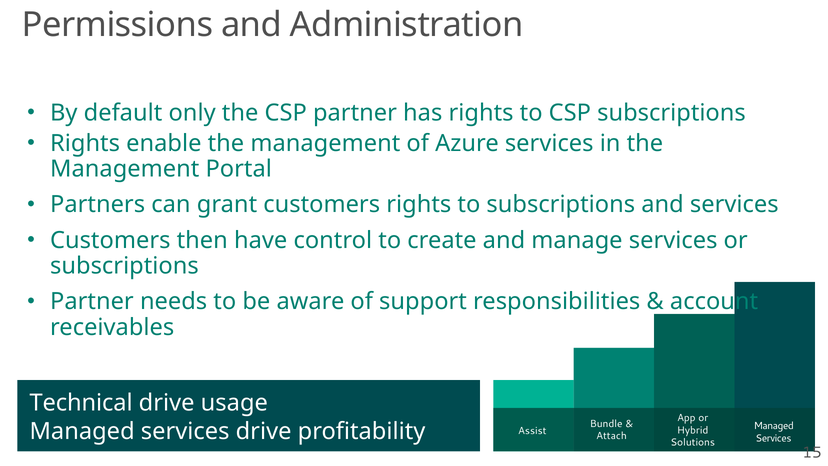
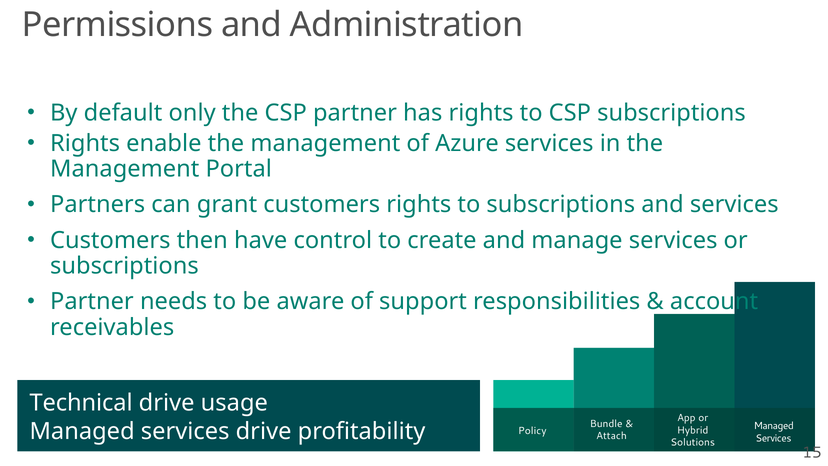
Assist: Assist -> Policy (532, 431)
